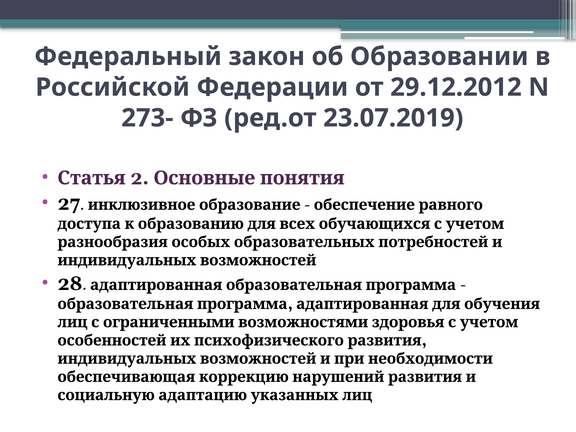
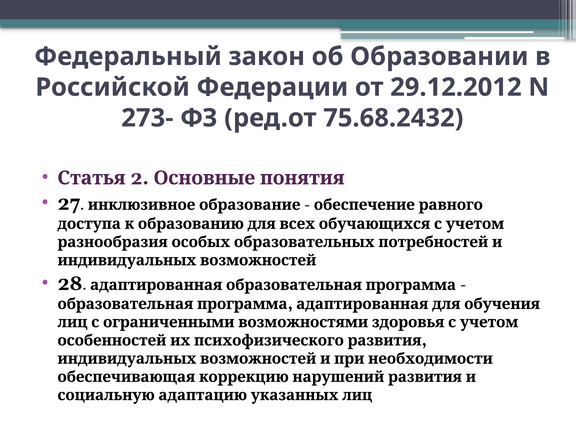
23.07.2019: 23.07.2019 -> 75.68.2432 (393, 118)
